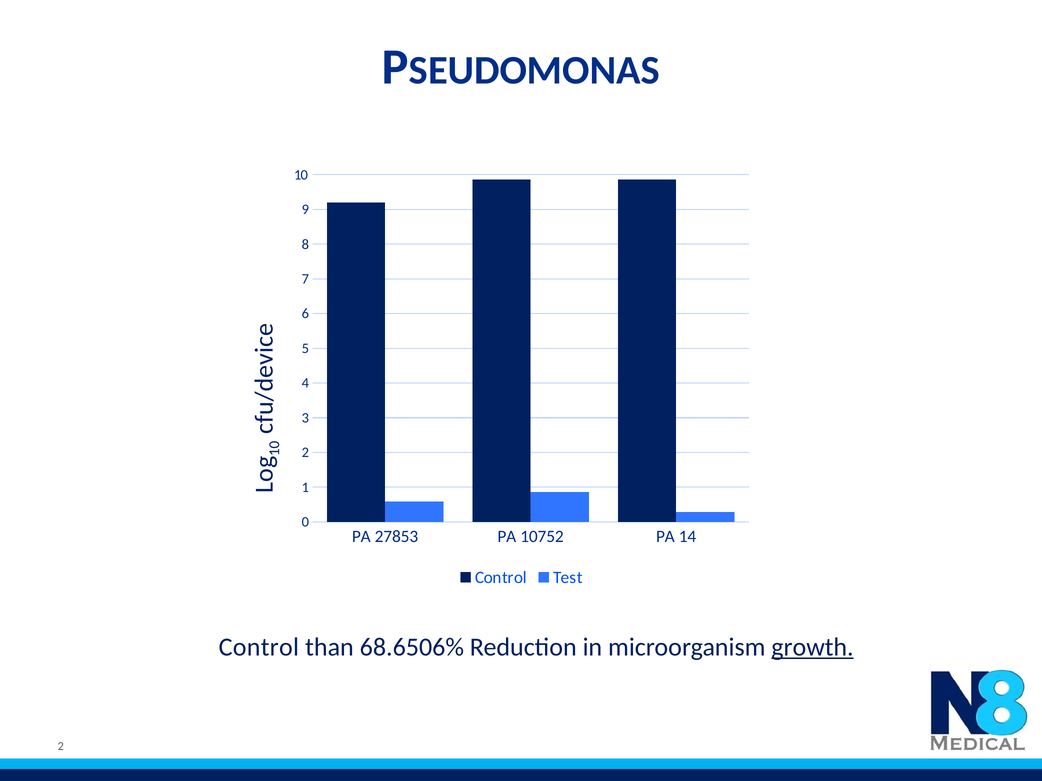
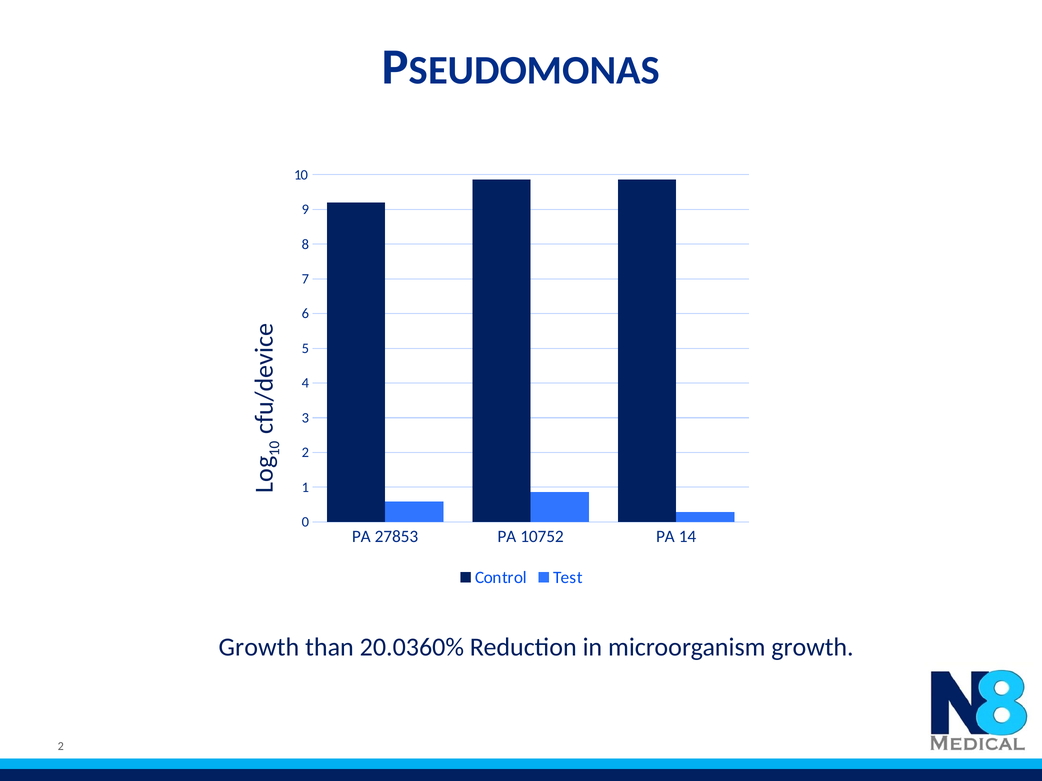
Control: Control -> Growth (259, 648)
68.6506%: 68.6506% -> 20.0360% (412, 648)
growth underline: present -> none (813, 648)
